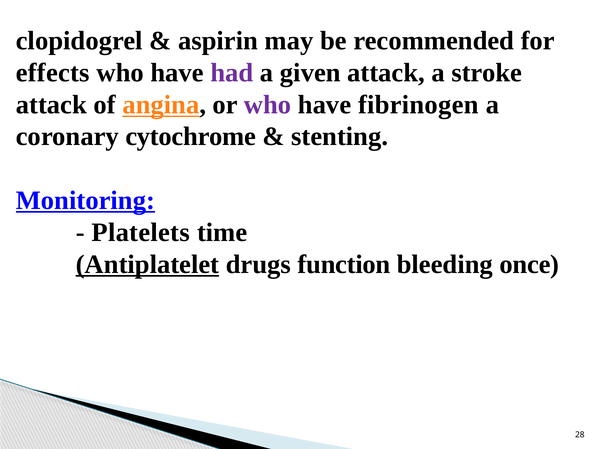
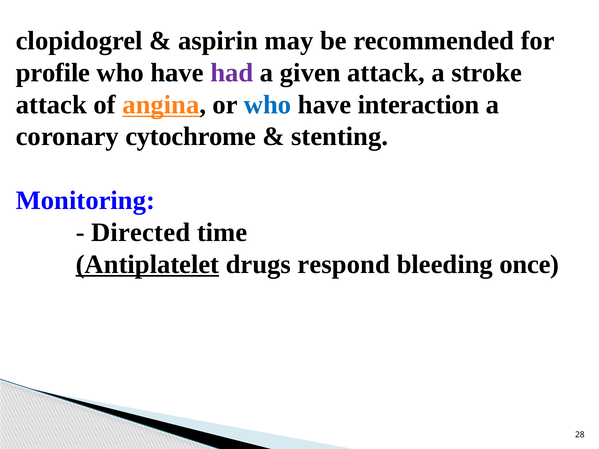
effects: effects -> profile (53, 73)
who colour: purple -> blue (268, 105)
fibrinogen: fibrinogen -> interaction (419, 105)
Monitoring underline: present -> none (85, 201)
Platelets: Platelets -> Directed (141, 232)
function: function -> respond (344, 264)
